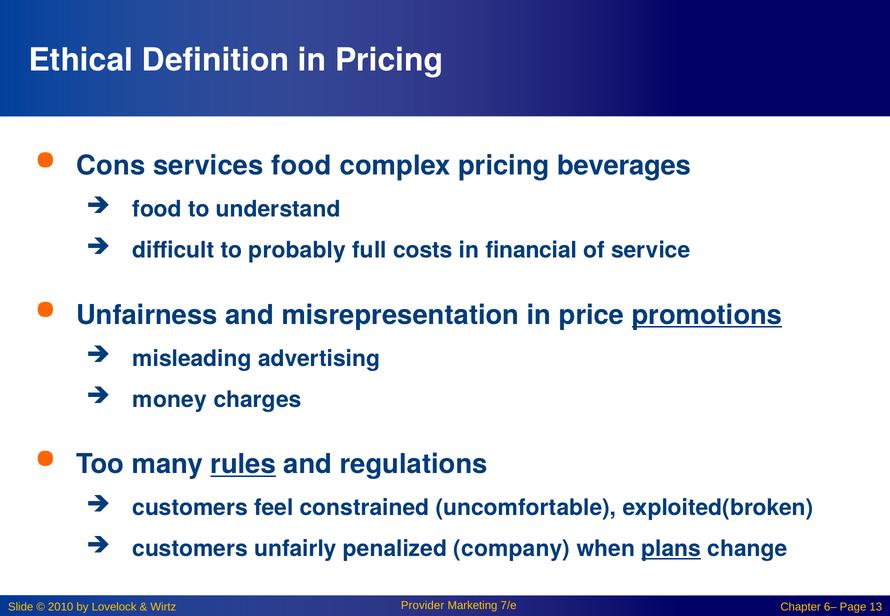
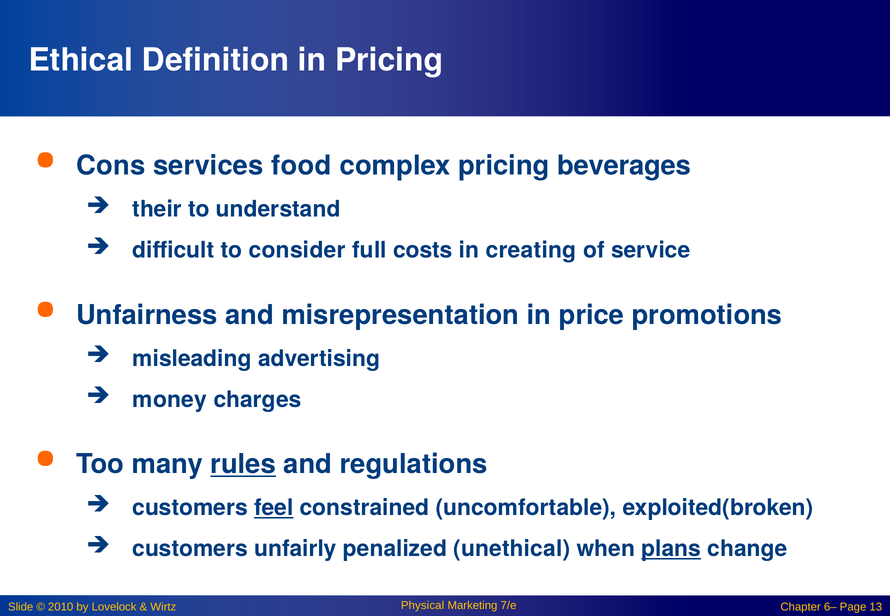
food: food -> their (157, 209)
probably: probably -> consider (297, 251)
financial: financial -> creating (531, 251)
promotions underline: present -> none (707, 315)
feel underline: none -> present (274, 508)
company: company -> unethical (512, 549)
Provider: Provider -> Physical (423, 606)
